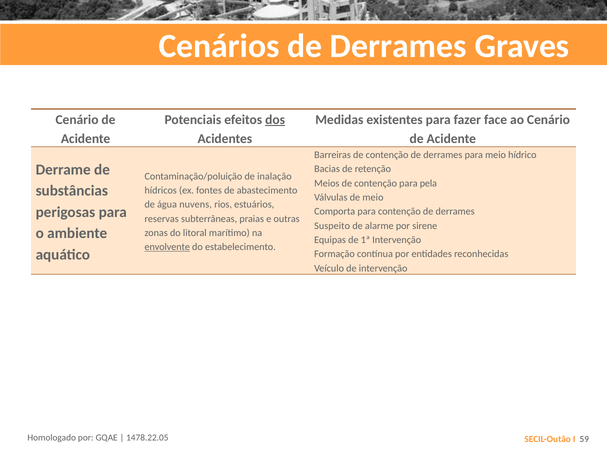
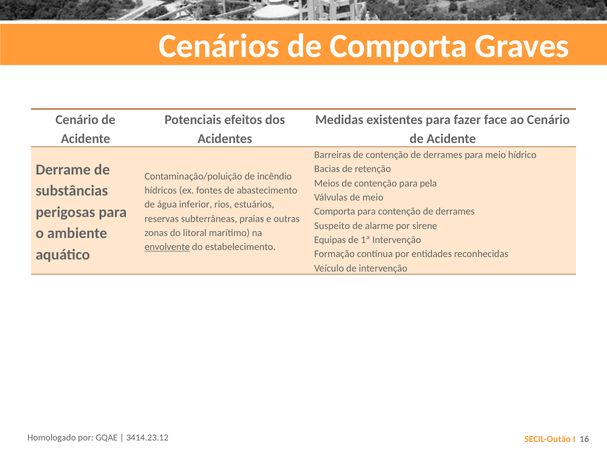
Cenários de Derrames: Derrames -> Comporta (399, 46)
dos underline: present -> none (275, 120)
inalação: inalação -> incêndio (274, 176)
nuvens: nuvens -> inferior (196, 205)
1478.22.05: 1478.22.05 -> 3414.23.12 (147, 438)
59: 59 -> 16 (584, 439)
